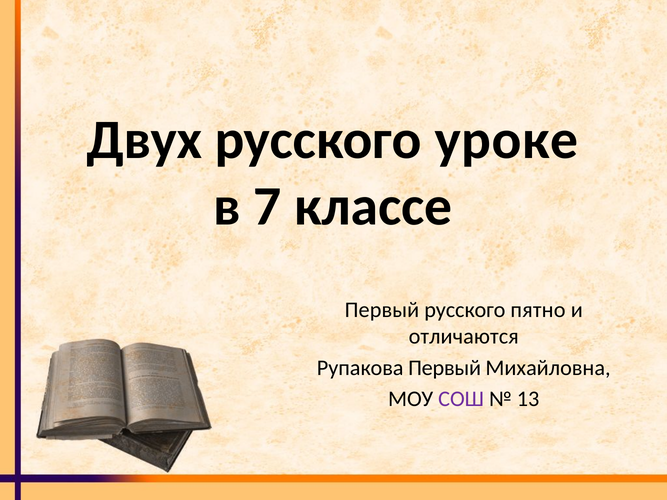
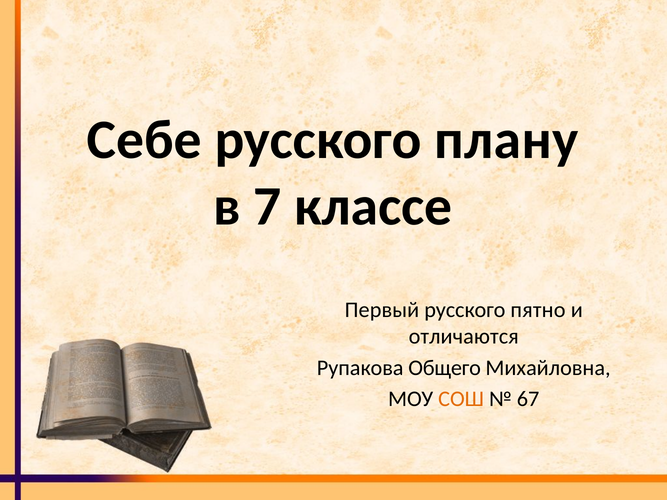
Двух: Двух -> Себе (144, 140)
уроке: уроке -> плану (506, 140)
Рупакова Первый: Первый -> Общего (445, 368)
СОШ colour: purple -> orange (461, 399)
13: 13 -> 67 (528, 399)
